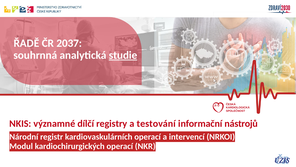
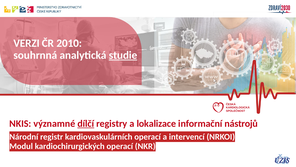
ŘADĚ: ŘADĚ -> VERZI (27, 43)
2037: 2037 -> 2010 (69, 43)
dílčí underline: none -> present (86, 123)
testování: testování -> lokalizace (156, 123)
